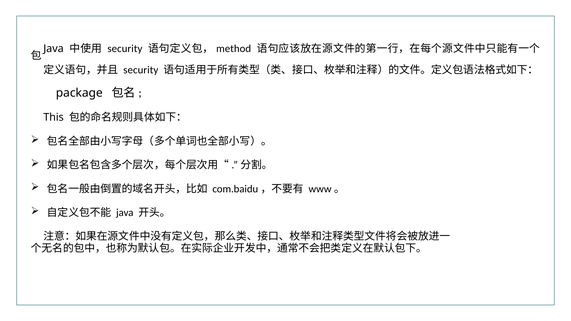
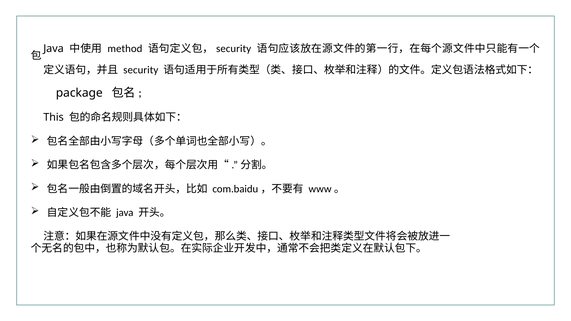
security: security -> method (125, 49)
method: method -> security (234, 49)
